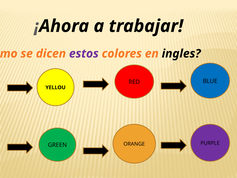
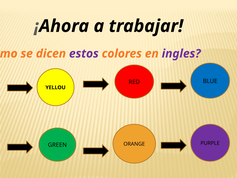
ingles colour: black -> purple (181, 54)
